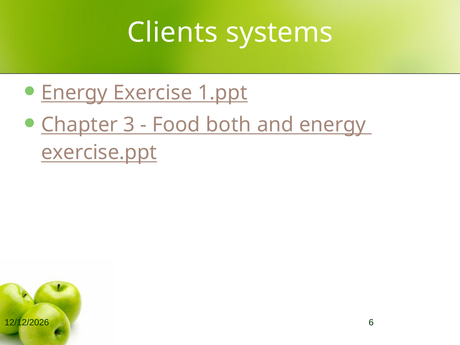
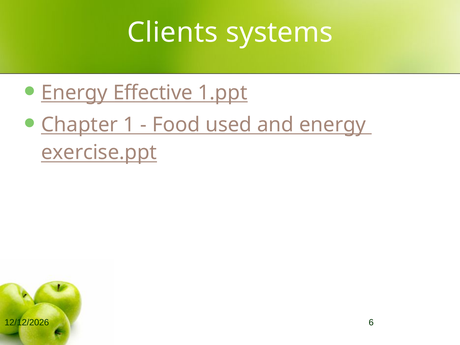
Exercise: Exercise -> Effective (153, 93)
3: 3 -> 1 (129, 125)
both: both -> used (229, 125)
